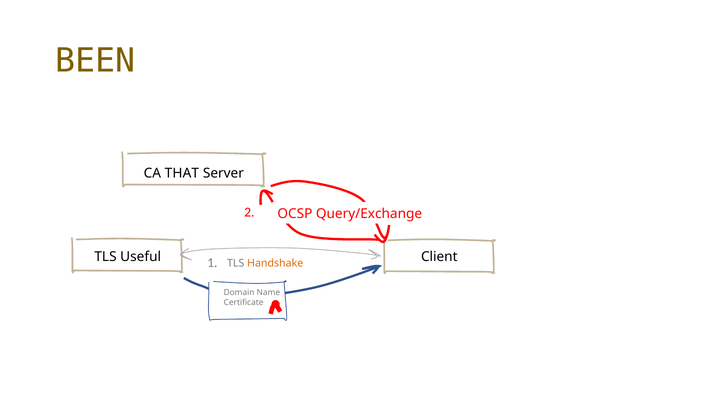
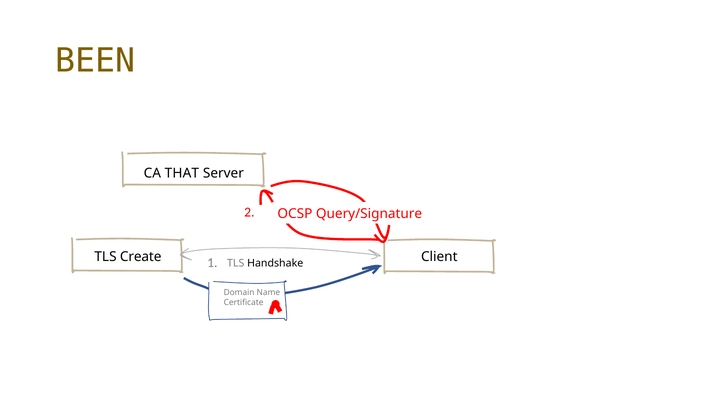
Query/Exchange: Query/Exchange -> Query/Signature (369, 214)
Useful: Useful -> Create (141, 257)
Handshake colour: orange -> black (275, 264)
